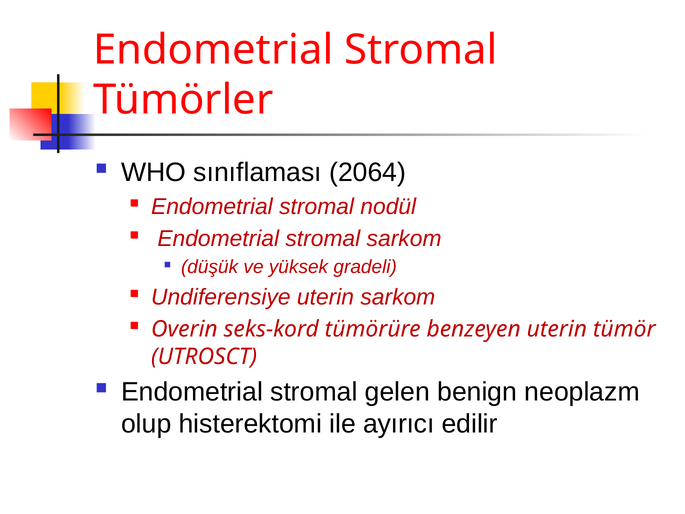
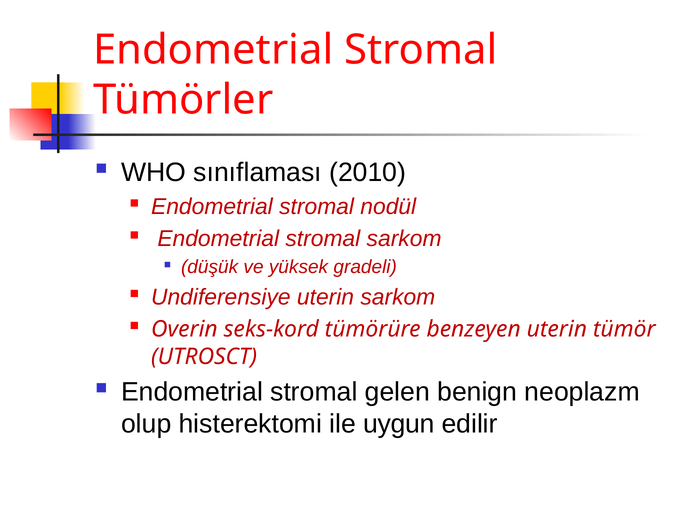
2064: 2064 -> 2010 (368, 172)
ayırıcı: ayırıcı -> uygun (399, 424)
